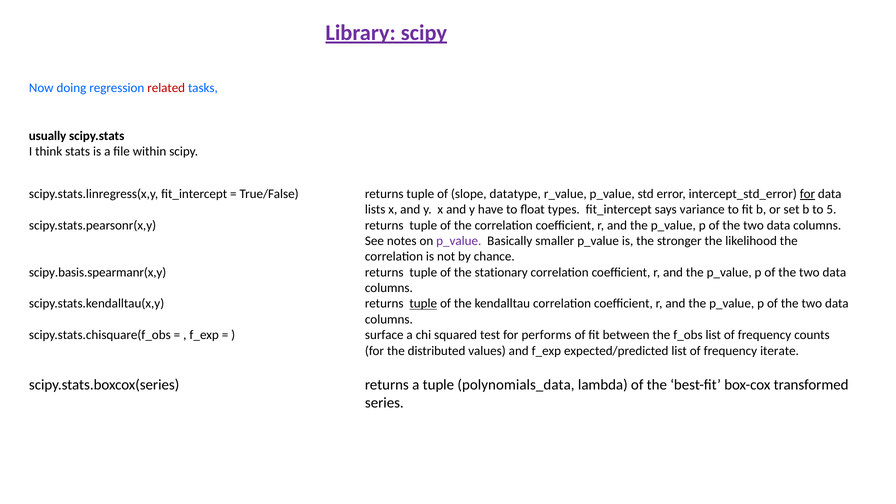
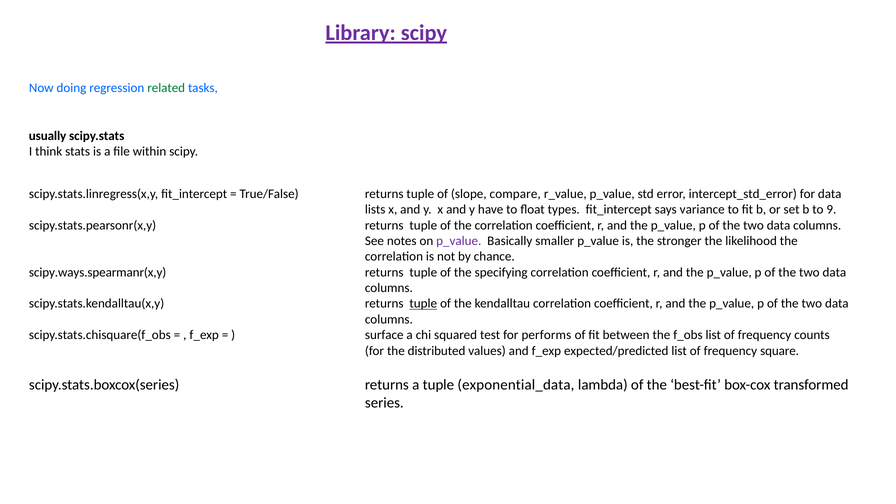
related colour: red -> green (166, 88)
datatype: datatype -> compare (515, 194)
for underline: present -> none (807, 194)
5: 5 -> 9 (831, 210)
scipy.basis.spearmanr(x,y: scipy.basis.spearmanr(x,y -> scipy.ways.spearmanr(x,y (98, 272)
stationary: stationary -> specifying (501, 272)
iterate: iterate -> square (780, 351)
polynomials_data: polynomials_data -> exponential_data (516, 385)
